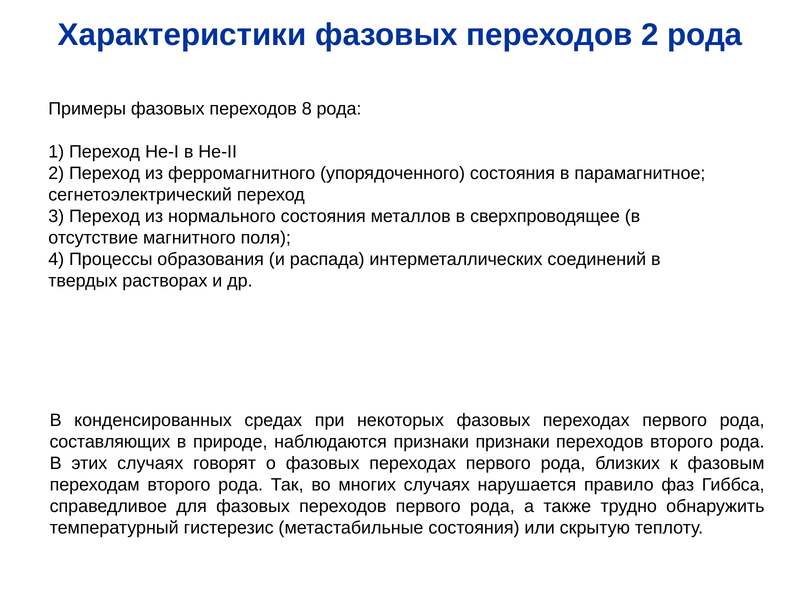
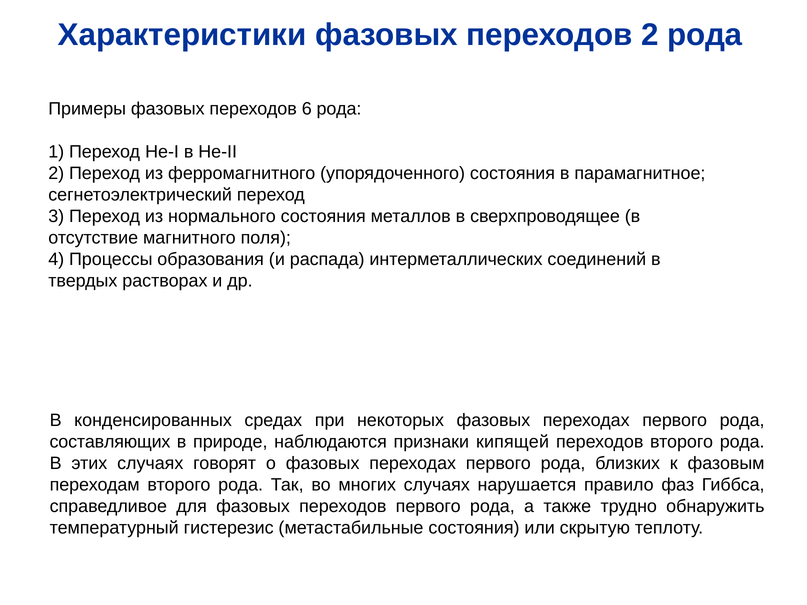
8: 8 -> 6 (307, 109)
признаки признаки: признаки -> кипящей (513, 442)
